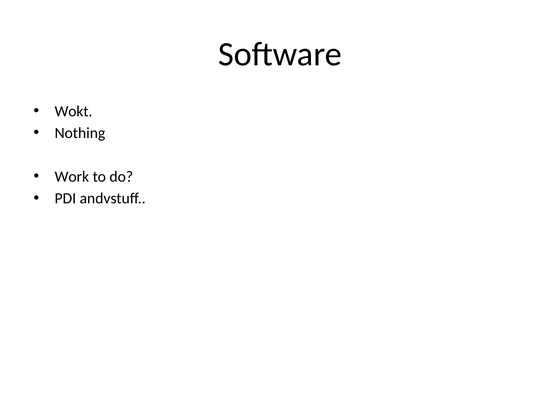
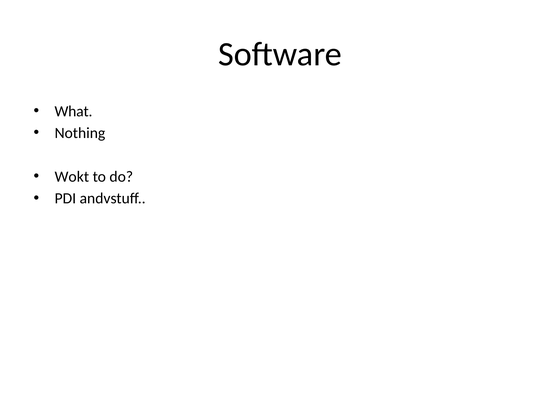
Wokt: Wokt -> What (73, 111)
Work: Work -> Wokt (72, 177)
